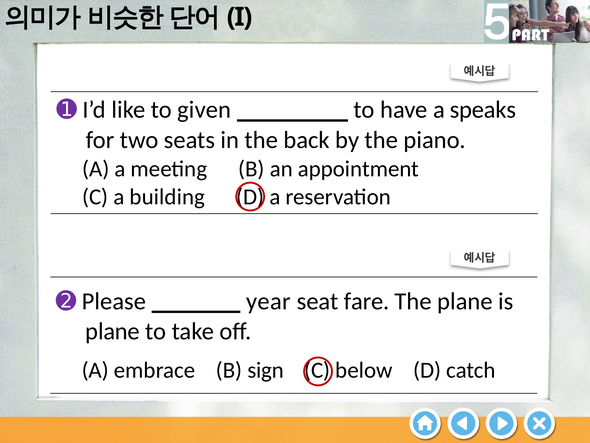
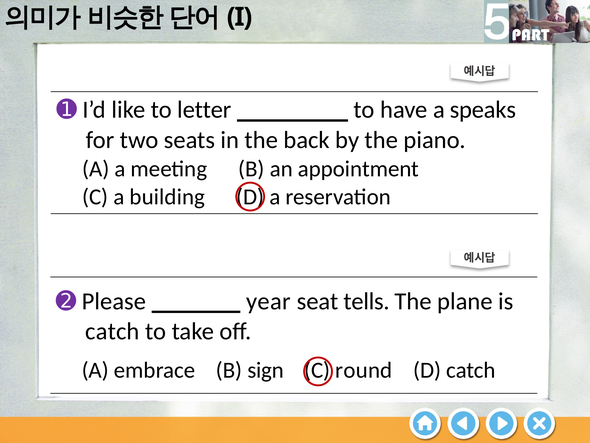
given: given -> letter (204, 110)
fare: fare -> tells (367, 301)
plane: plane -> catch (112, 331)
below: below -> round (364, 370)
